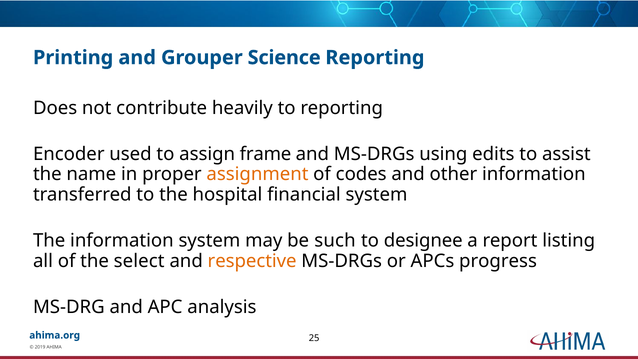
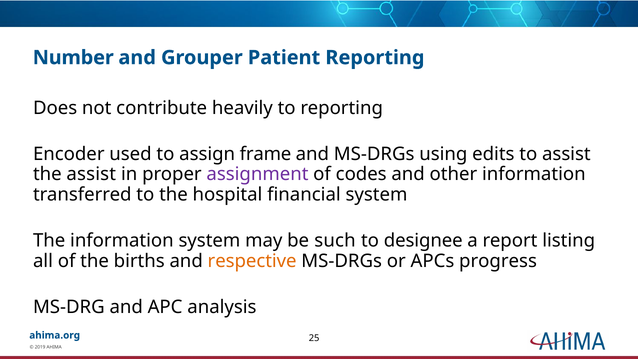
Printing: Printing -> Number (73, 58)
Science: Science -> Patient (284, 58)
the name: name -> assist (91, 174)
assignment colour: orange -> purple (257, 174)
select: select -> births (139, 261)
